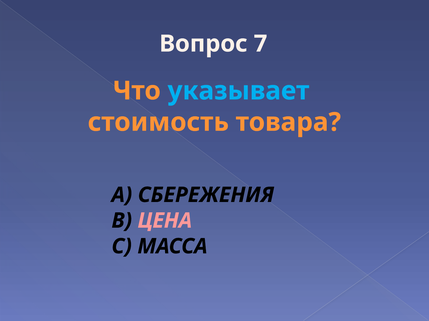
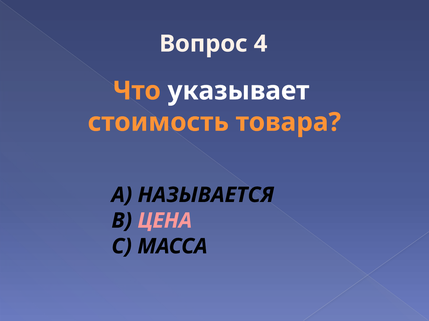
7: 7 -> 4 (261, 44)
указывает colour: light blue -> white (238, 91)
СБЕРЕЖЕНИЯ: СБЕРЕЖЕНИЯ -> НАЗЫВАЕТСЯ (206, 195)
